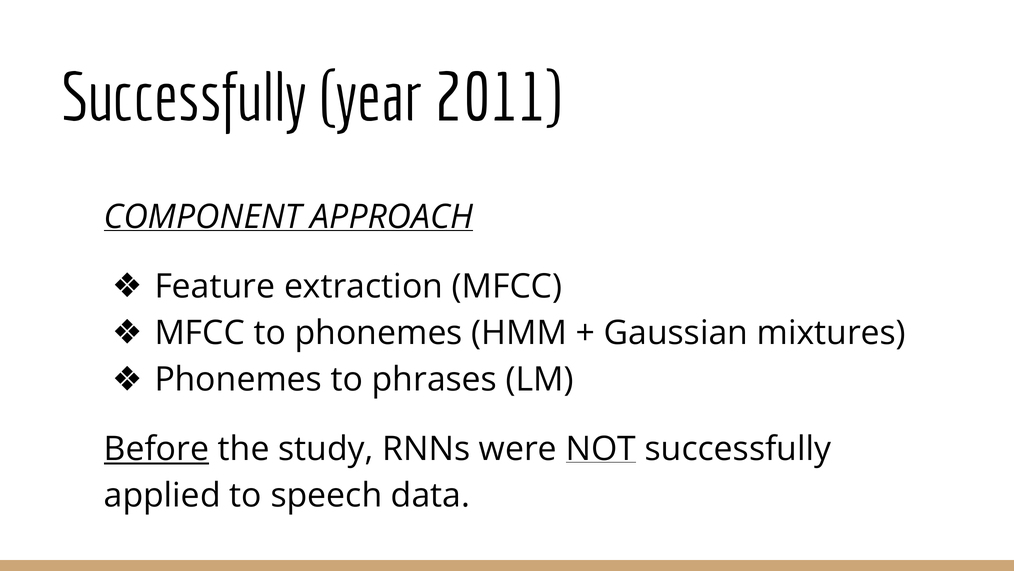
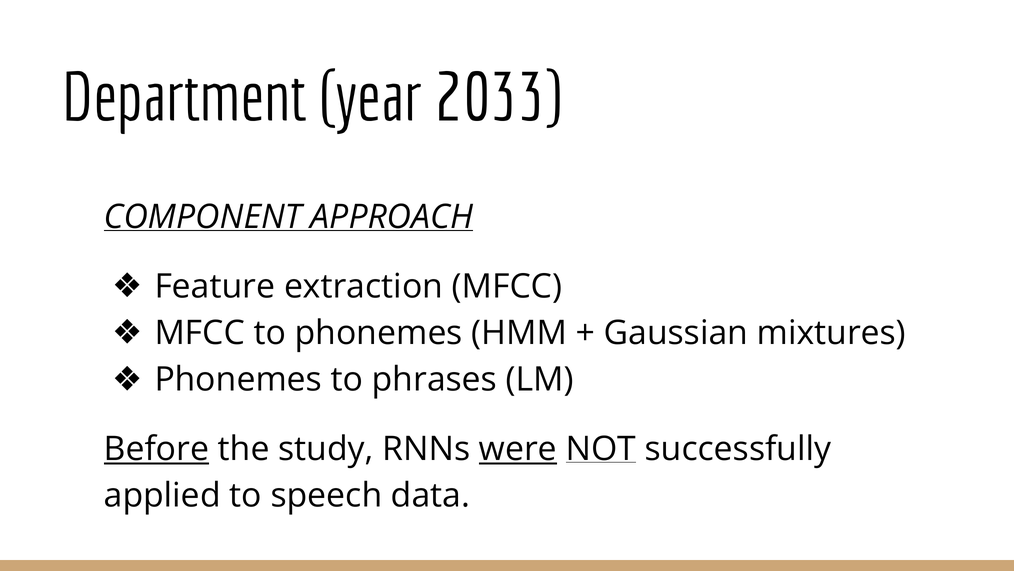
Successfully: Successfully -> Department (184, 98)
2011: 2011 -> 2033 (499, 98)
were underline: none -> present (518, 449)
